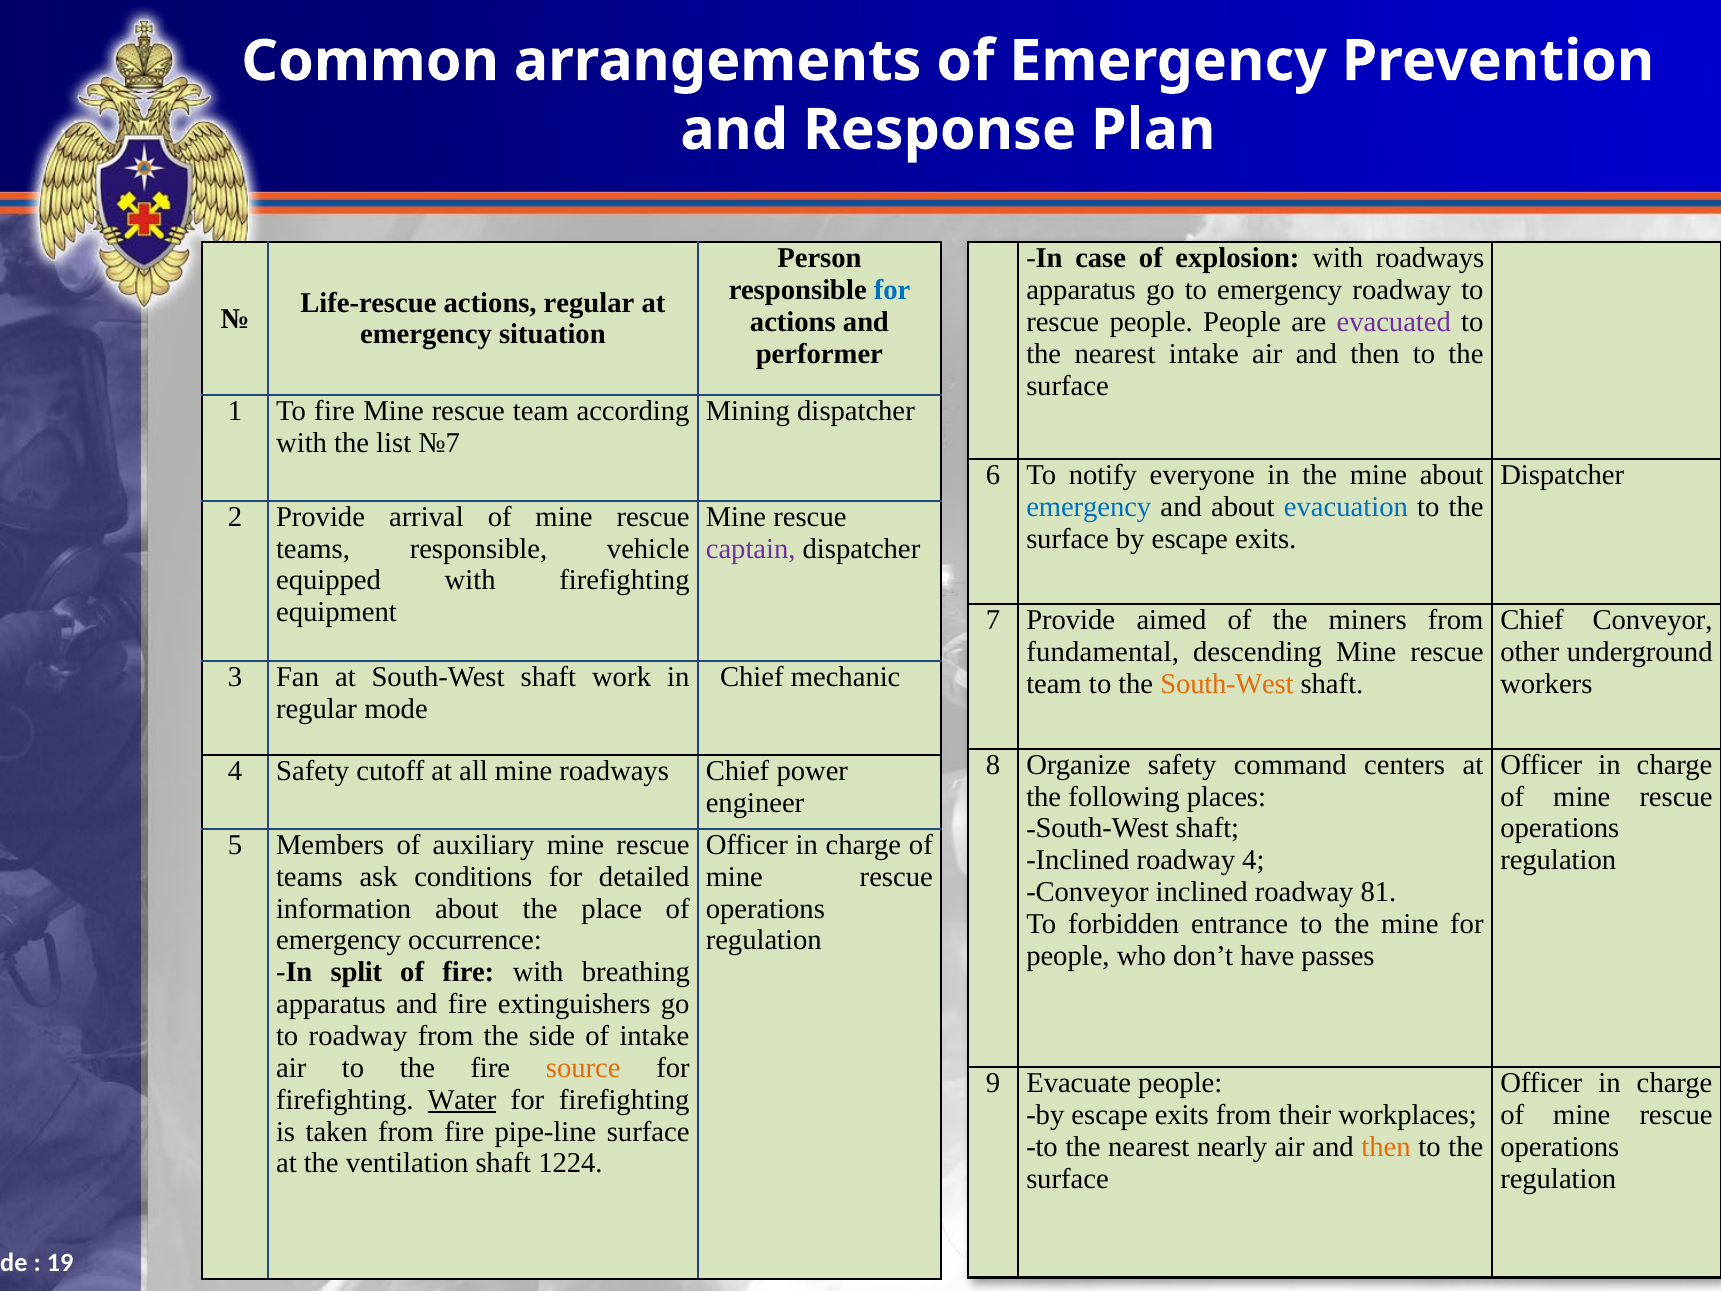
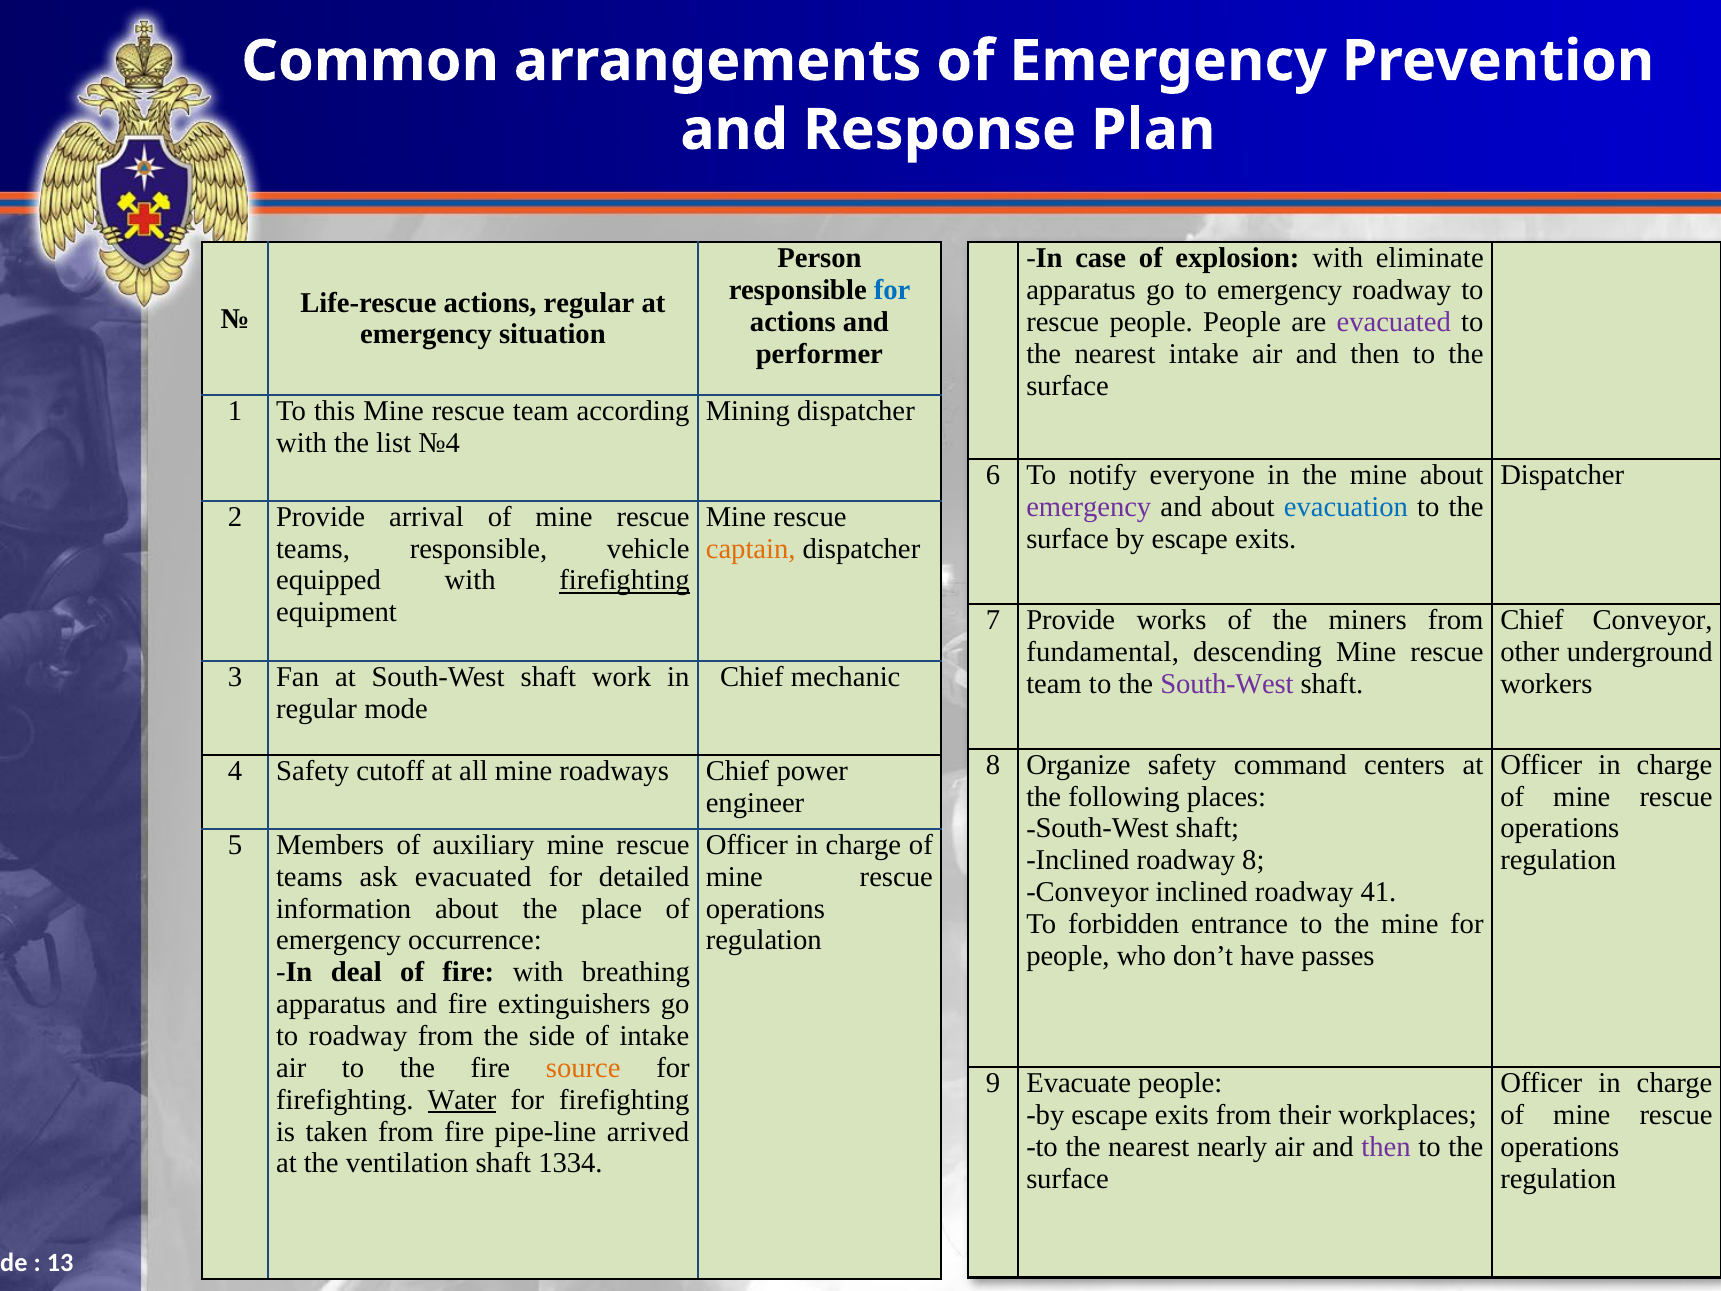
with roadways: roadways -> eliminate (1430, 258)
To fire: fire -> this (335, 411)
№7: №7 -> №4 (439, 443)
emergency colour: blue -> purple (1089, 507)
captain colour: purple -> orange (751, 549)
firefighting underline: none -> present (624, 580)
aimed: aimed -> works (1171, 620)
South-West colour: orange -> purple (1227, 684)
roadway 4: 4 -> 8 (1253, 860)
ask conditions: conditions -> evacuated (473, 877)
81: 81 -> 41 (1378, 892)
split: split -> deal (356, 972)
pipe-line surface: surface -> arrived (648, 1131)
then colour: orange -> purple (1386, 1147)
1224: 1224 -> 1334 (570, 1163)
19: 19 -> 13 (60, 1263)
